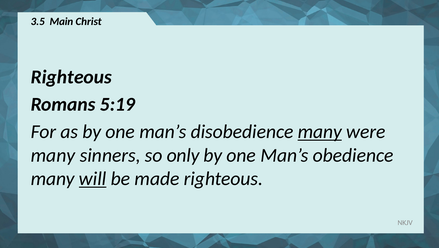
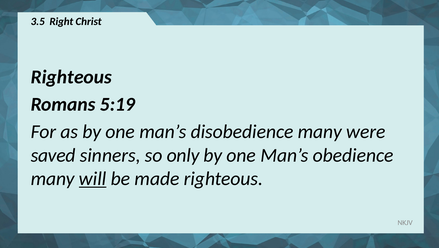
Main: Main -> Right (61, 21)
many underline: present -> none (320, 132)
many: many -> saved (53, 155)
